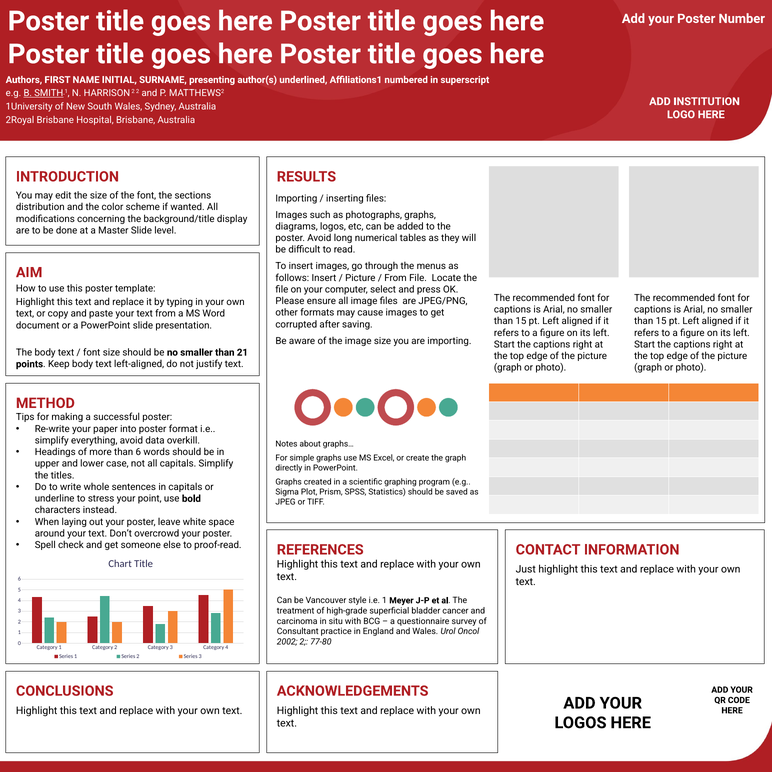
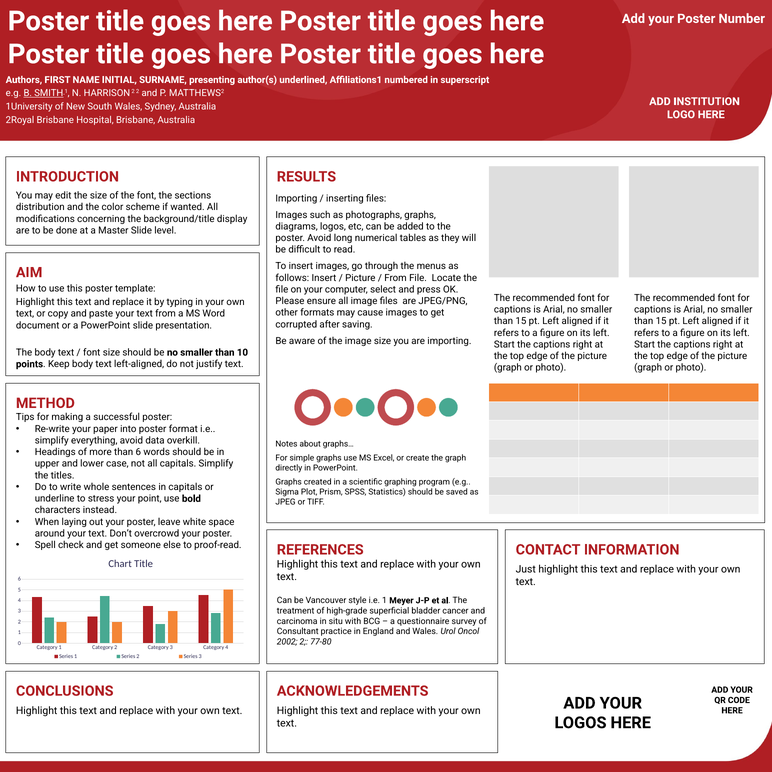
21: 21 -> 10 (242, 352)
